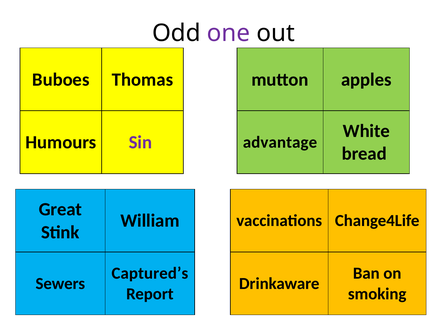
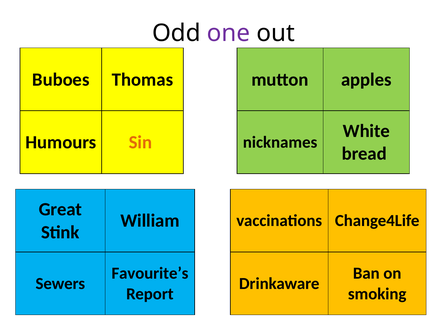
Sin colour: purple -> orange (140, 142)
advantage: advantage -> nicknames (280, 142)
Captured’s: Captured’s -> Favourite’s (150, 273)
